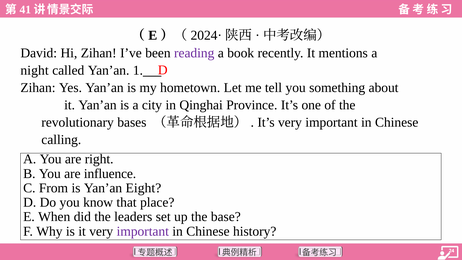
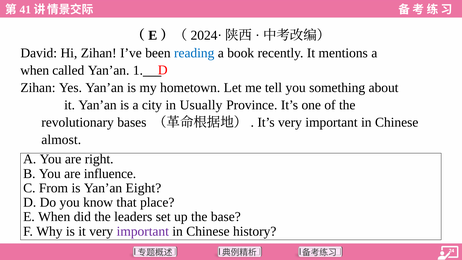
reading colour: purple -> blue (194, 53)
night: night -> when (35, 70)
Qinghai: Qinghai -> Usually (201, 105)
calling: calling -> almost (61, 140)
